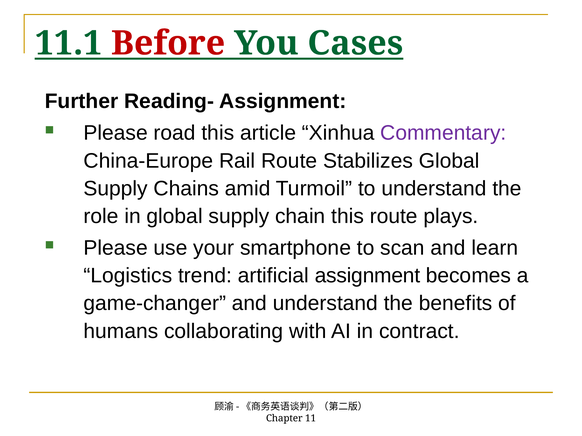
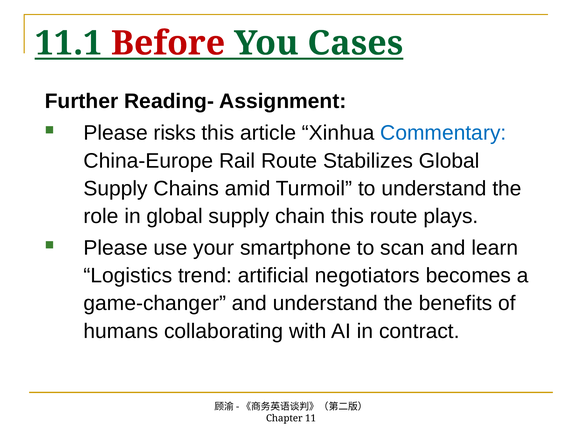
road: road -> risks (175, 133)
Commentary colour: purple -> blue (443, 133)
artificial assignment: assignment -> negotiators (367, 276)
